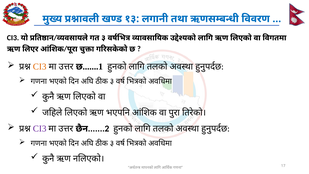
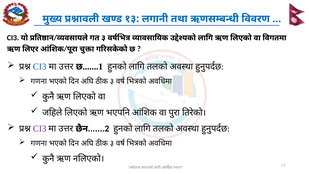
CI3 colour: orange -> blue (40, 66)
